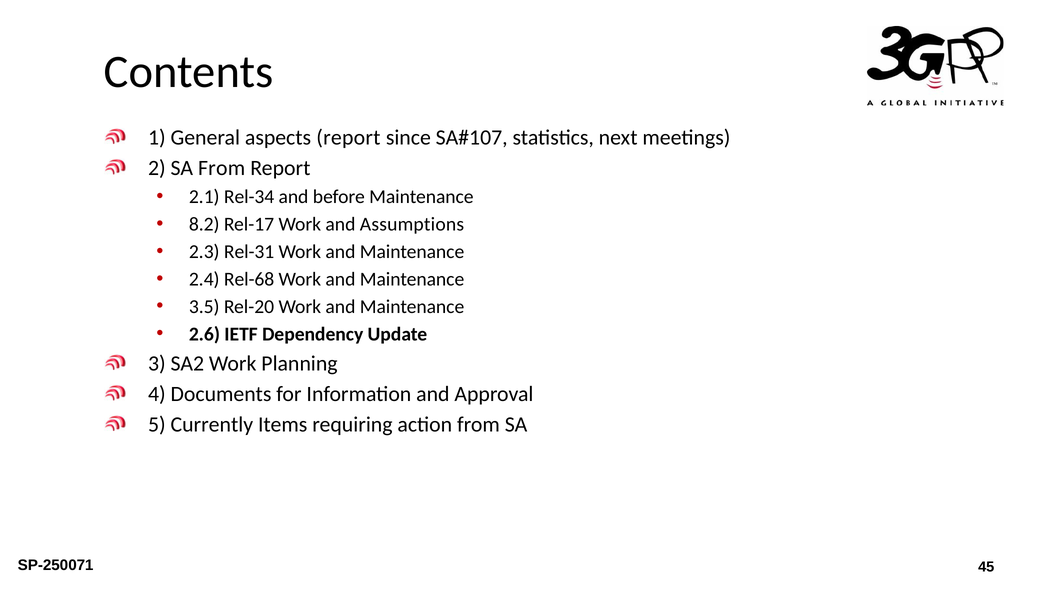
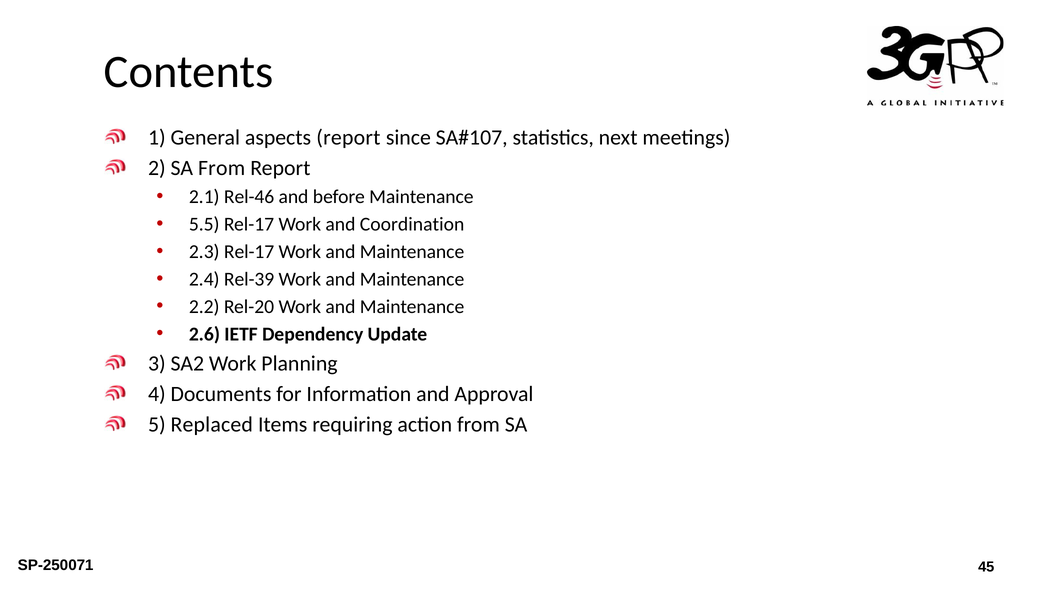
Rel-34: Rel-34 -> Rel-46 (249, 197)
8.2: 8.2 -> 5.5 (204, 224)
Assumptions: Assumptions -> Coordination (412, 224)
2.3 Rel-31: Rel-31 -> Rel-17 (249, 252)
Rel-68: Rel-68 -> Rel-39 (249, 279)
3.5: 3.5 -> 2.2 (204, 307)
Currently: Currently -> Replaced (212, 425)
